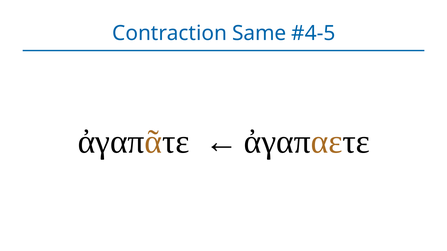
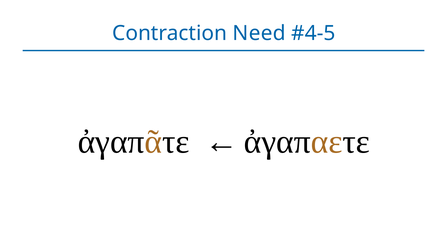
Same: Same -> Need (259, 33)
